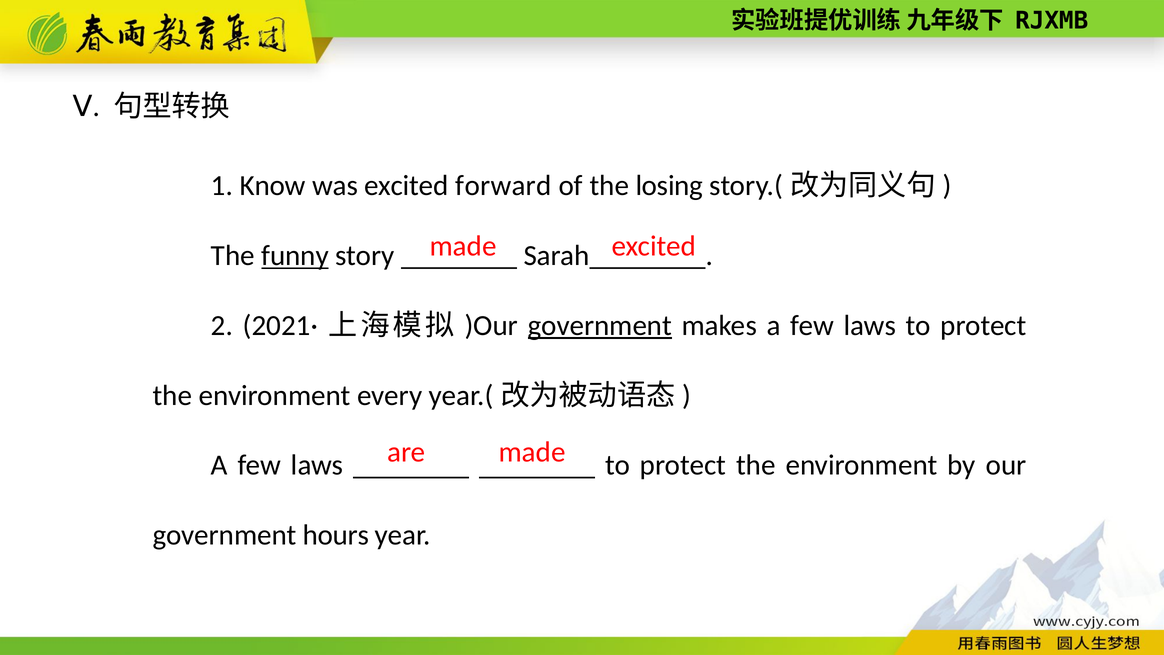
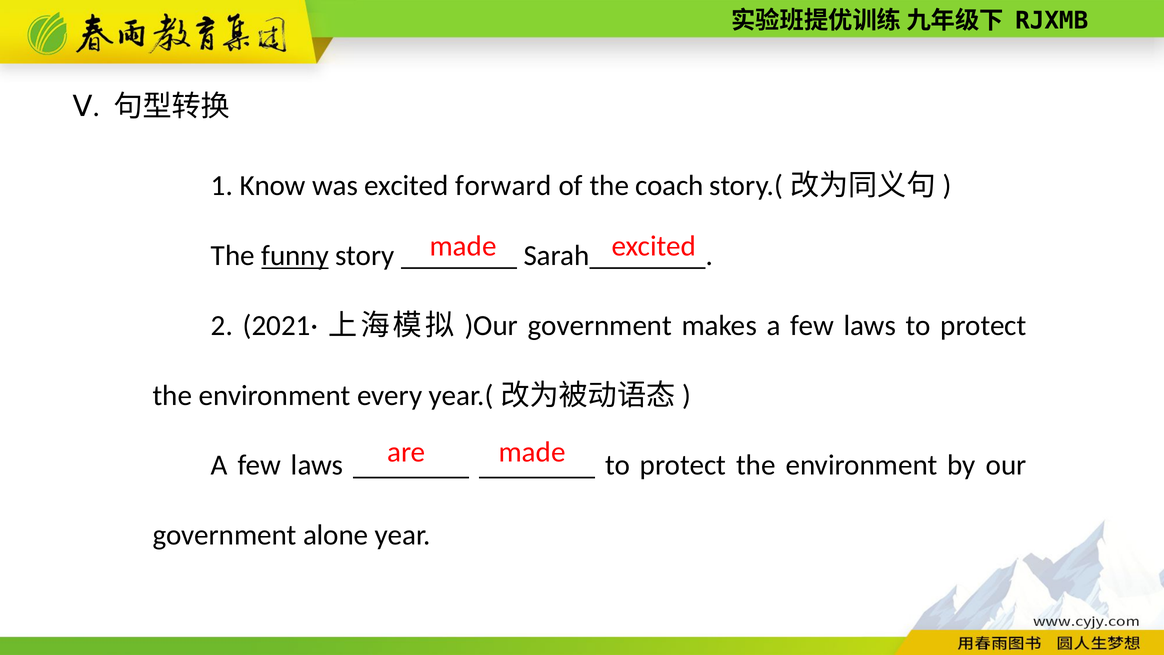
losing: losing -> coach (669, 186)
government underline: present -> none (600, 325)
hours: hours -> alone (336, 535)
